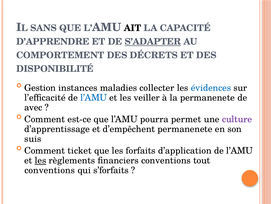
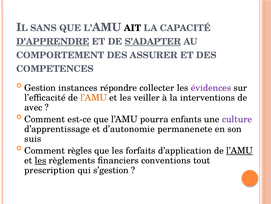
D’APPRENDRE underline: none -> present (53, 42)
DÉCRETS: DÉCRETS -> ASSURER (154, 55)
DISPONIBILITÉ: DISPONIBILITÉ -> COMPETENCES (55, 69)
maladies: maladies -> répondre (119, 88)
évidences colour: blue -> purple (211, 88)
l’AMU colour: blue -> orange (94, 97)
la permanenete: permanenete -> interventions (208, 97)
permet: permet -> enfants (186, 119)
d’empêchent: d’empêchent -> d’autonomie (129, 129)
ticket: ticket -> règles (80, 150)
l’AMU underline: none -> present (240, 150)
conventions: conventions -> prescription (50, 170)
s’forfaits: s’forfaits -> s’gestion (111, 170)
